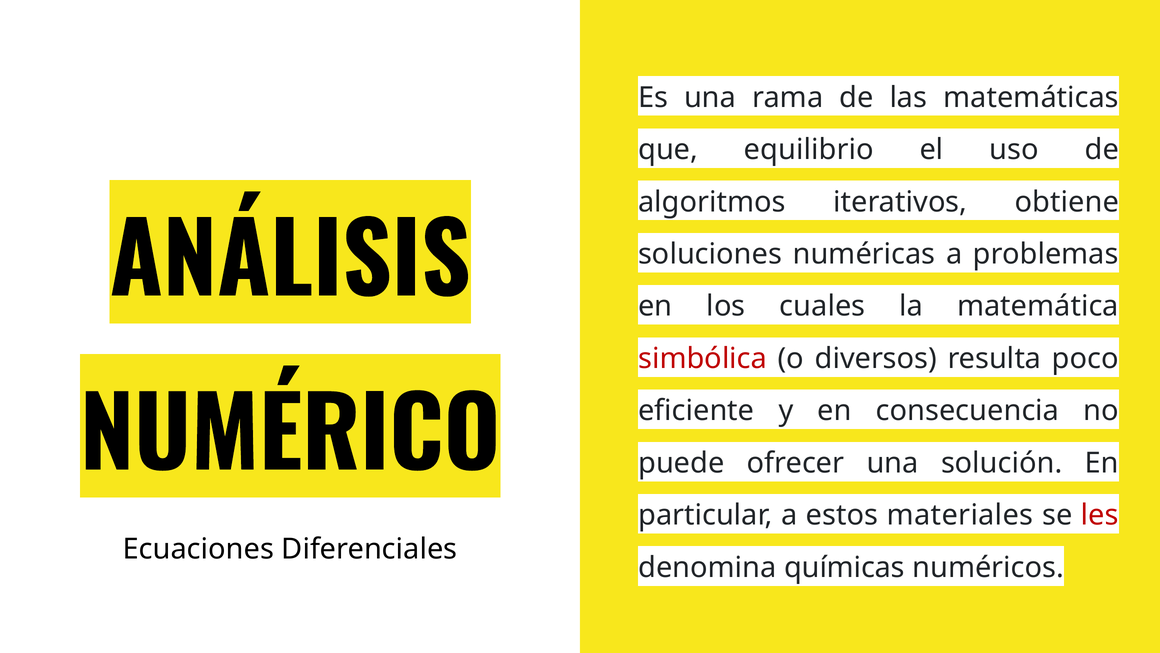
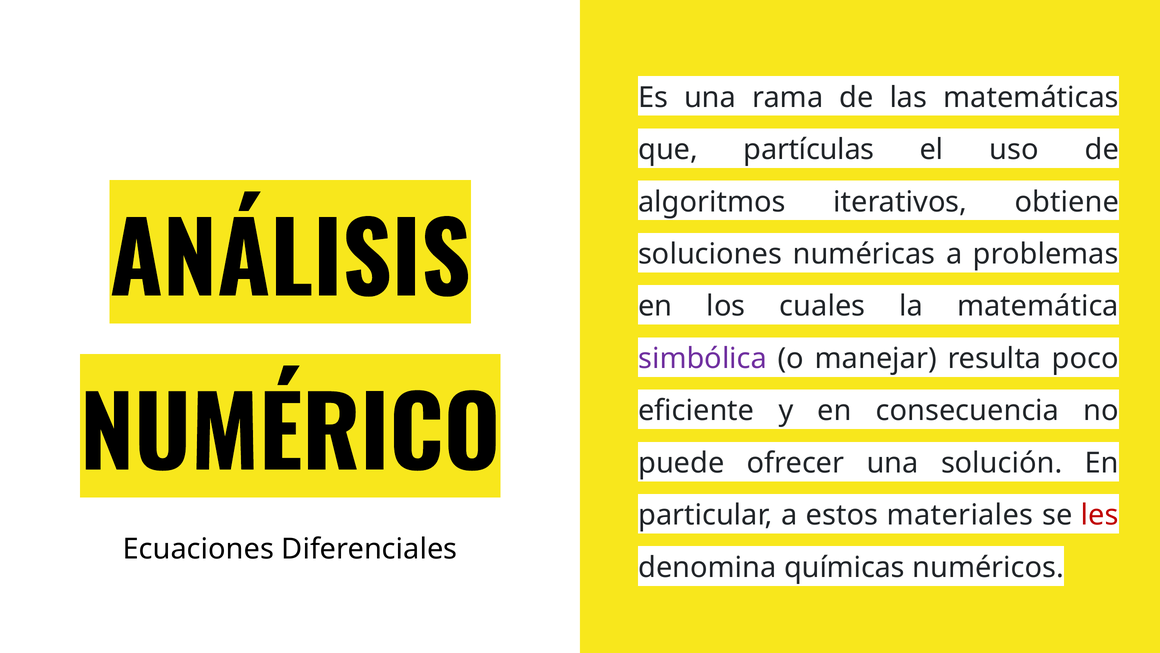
equilibrio: equilibrio -> partículas (809, 150)
simbólica colour: red -> purple (703, 358)
diversos: diversos -> manejar (876, 358)
